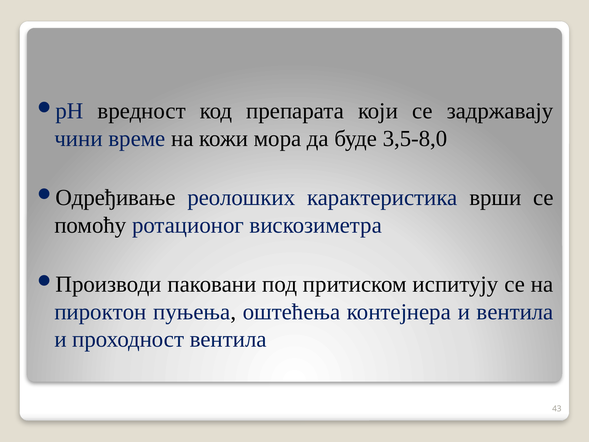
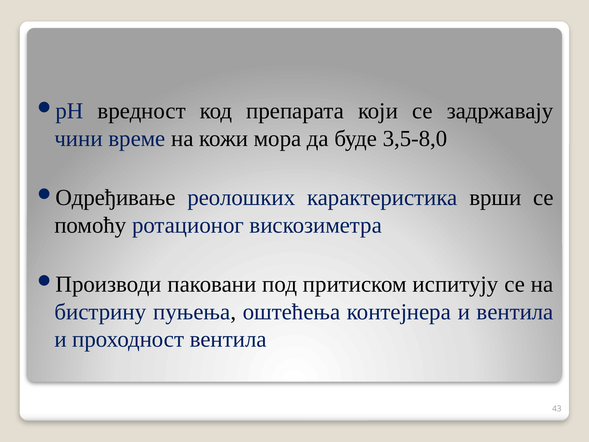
пироктон: пироктон -> бистрину (100, 312)
